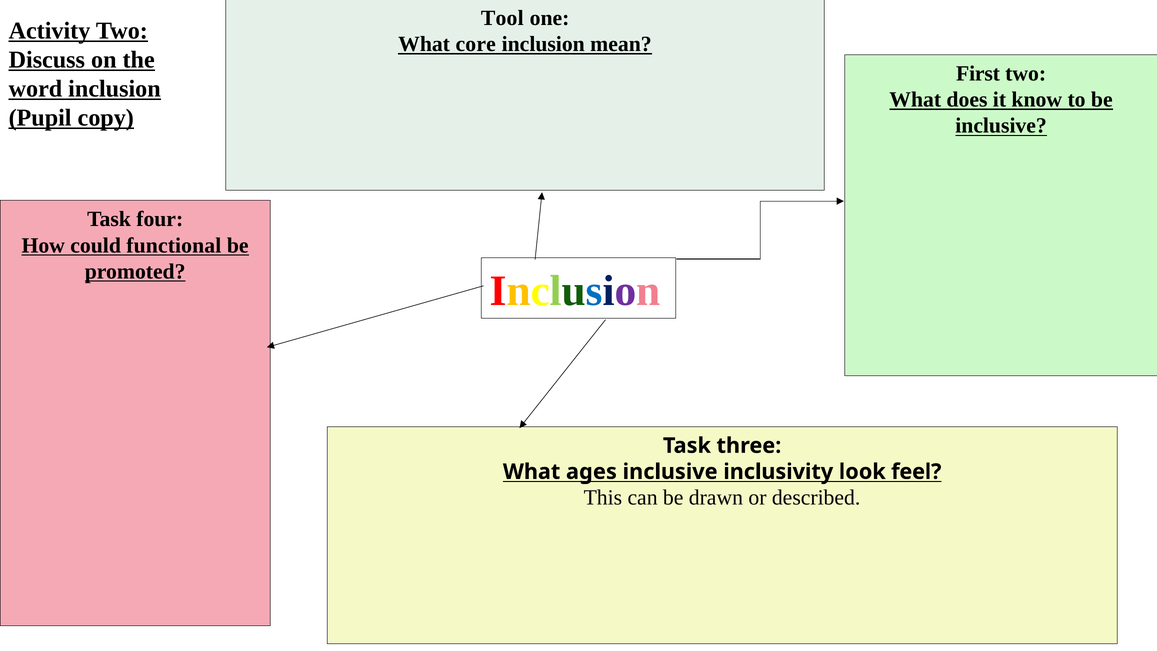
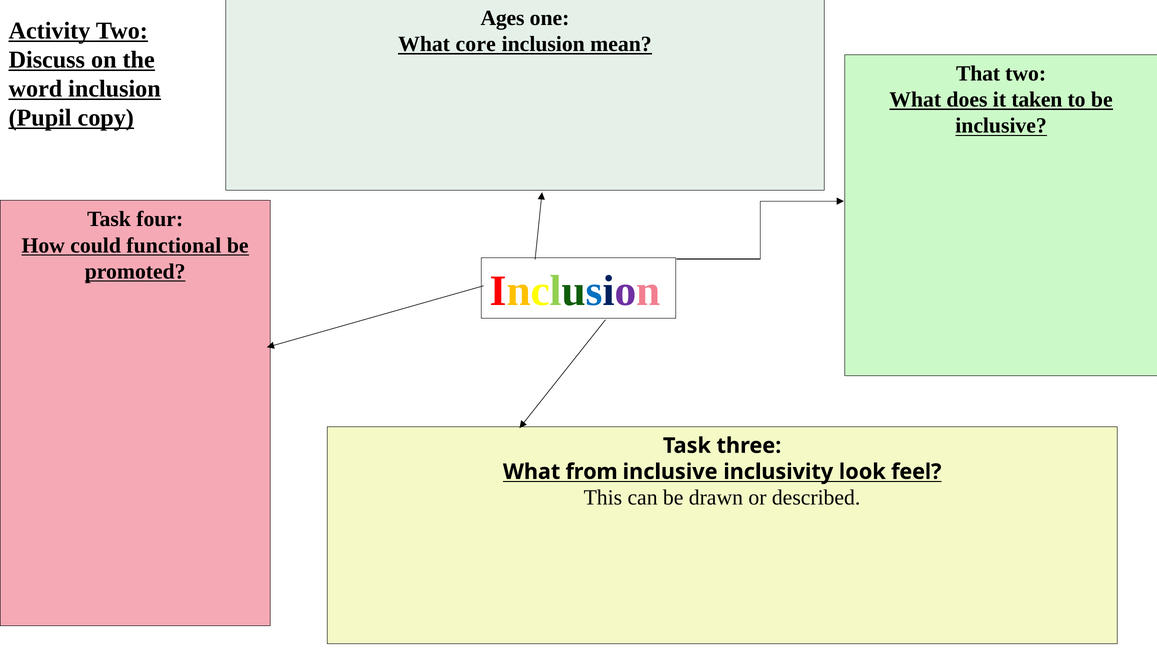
Tool: Tool -> Ages (502, 18)
First: First -> That (978, 74)
know: know -> taken (1037, 100)
ages: ages -> from (592, 472)
